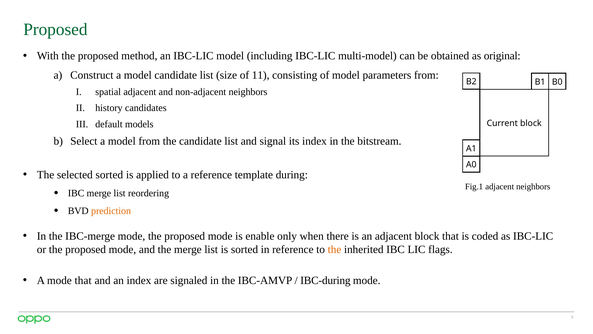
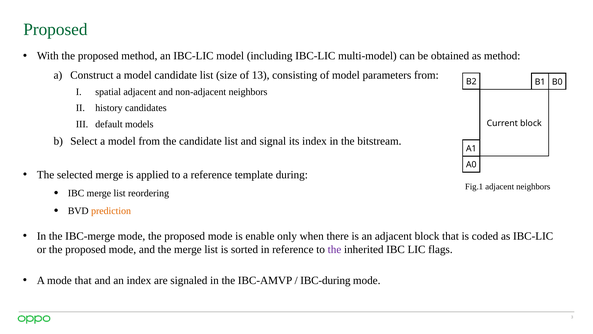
as original: original -> method (502, 56)
11: 11 -> 13 (261, 75)
selected sorted: sorted -> merge (109, 174)
the colour: orange -> purple (334, 249)
